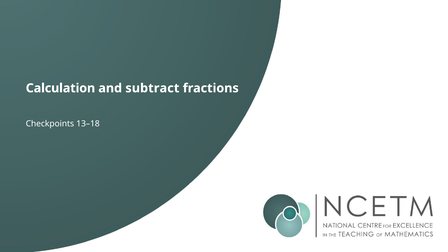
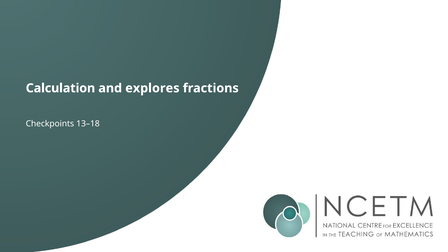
subtract: subtract -> explores (152, 88)
